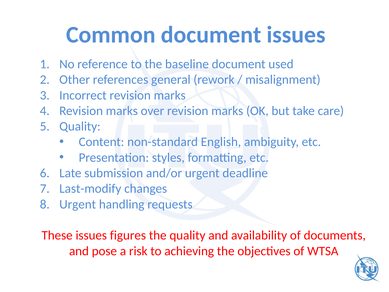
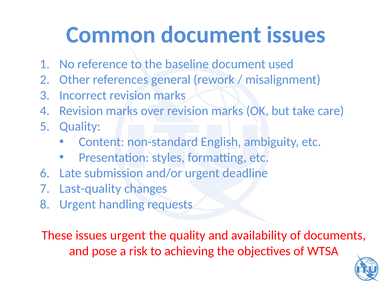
Last-modify: Last-modify -> Last-quality (90, 189)
issues figures: figures -> urgent (128, 235)
